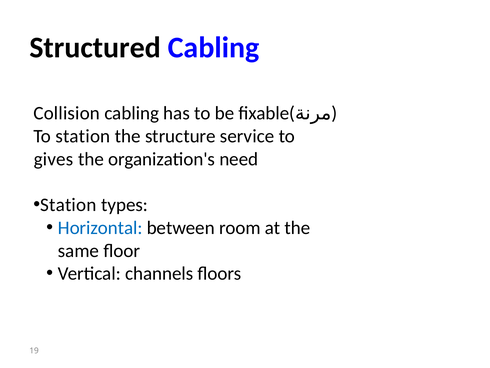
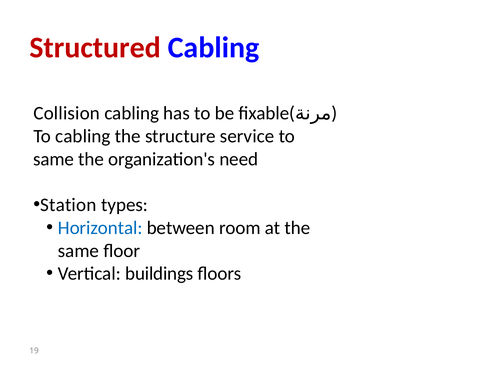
Structured colour: black -> red (95, 47)
To station: station -> cabling (83, 136)
gives: gives -> same (54, 159)
channels: channels -> buildings (159, 273)
